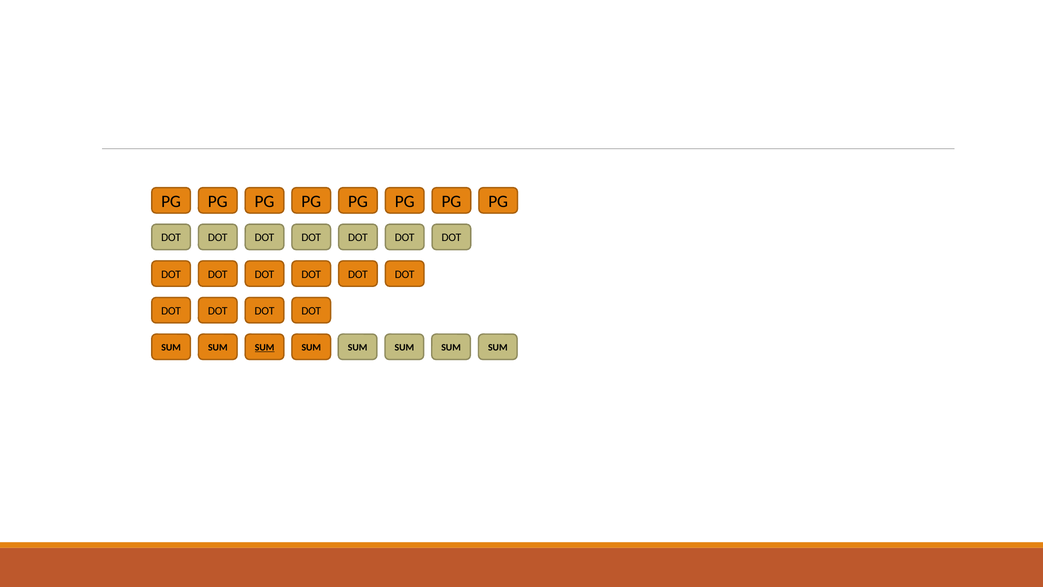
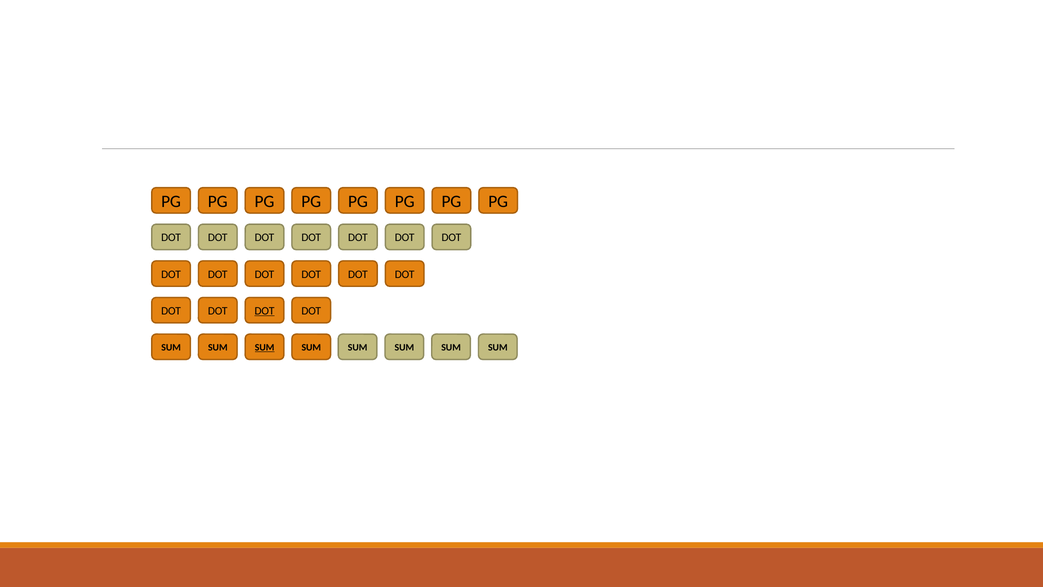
DOT underline: none -> present (265, 311)
